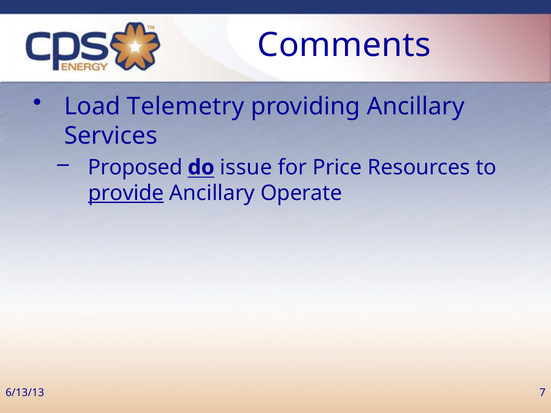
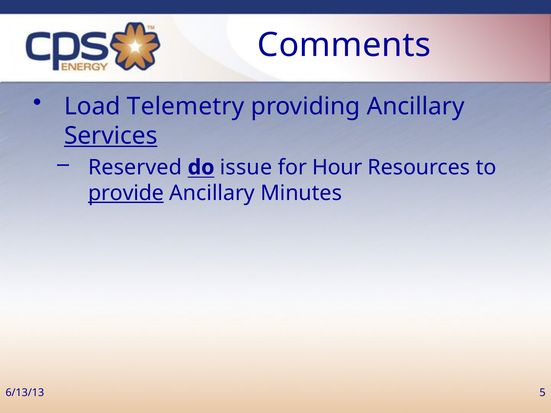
Services underline: none -> present (111, 136)
Proposed: Proposed -> Reserved (135, 167)
Price: Price -> Hour (337, 167)
Operate: Operate -> Minutes (301, 193)
7: 7 -> 5 (543, 393)
